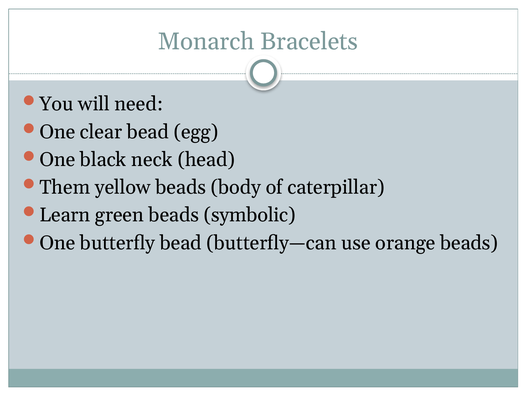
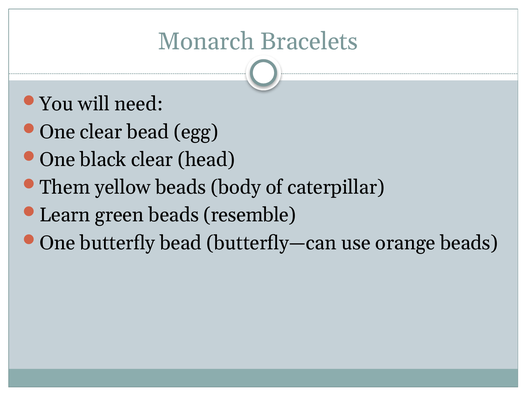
black neck: neck -> clear (152, 159)
symbolic: symbolic -> resemble (250, 215)
